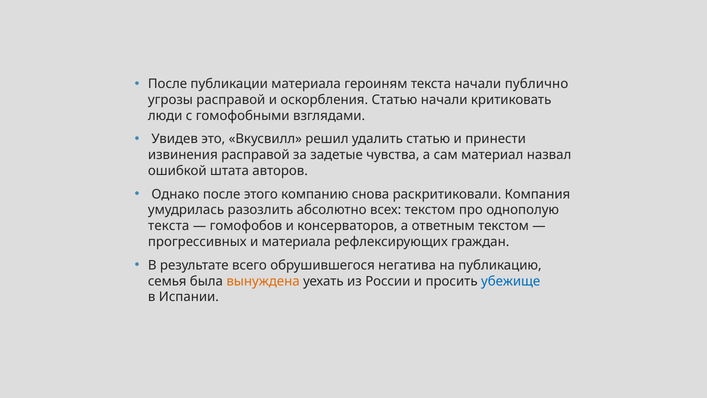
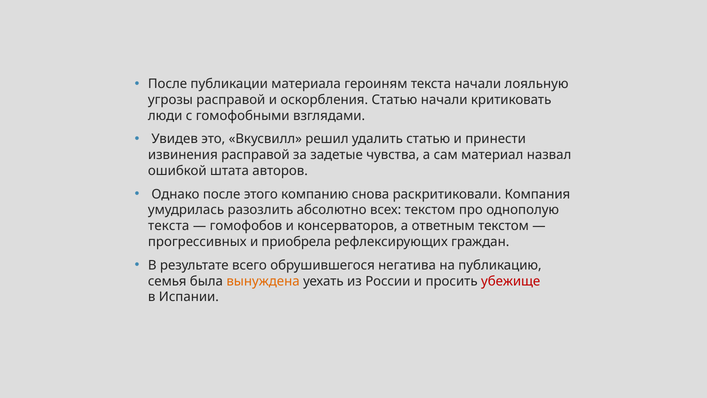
публично: публично -> лояльную (537, 84)
и материала: материала -> приобрела (296, 242)
убежище colour: blue -> red (511, 281)
